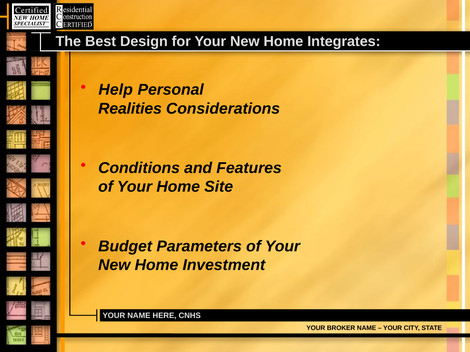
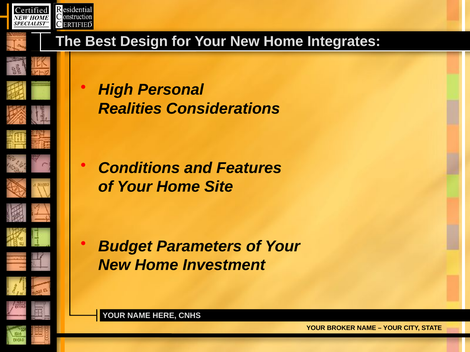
Help: Help -> High (116, 90)
